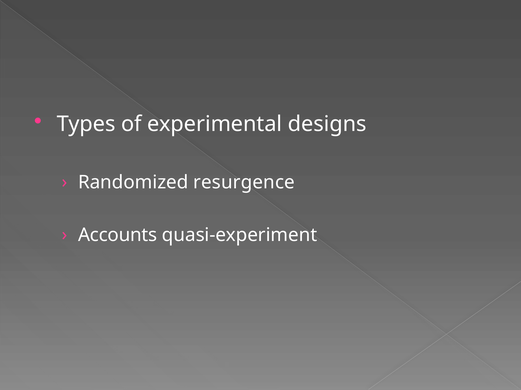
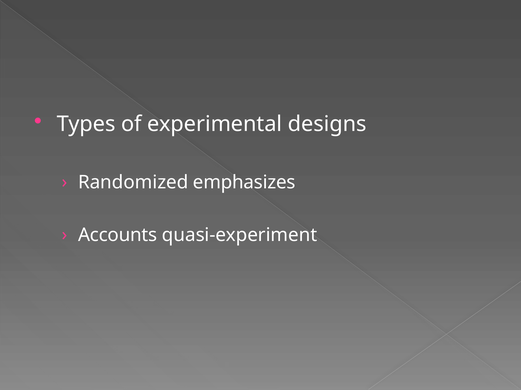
resurgence: resurgence -> emphasizes (244, 183)
